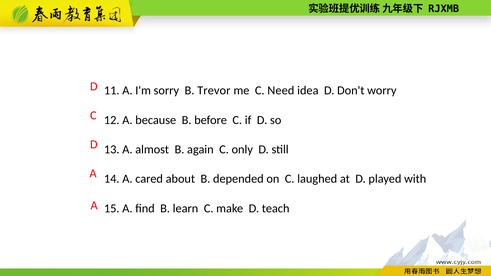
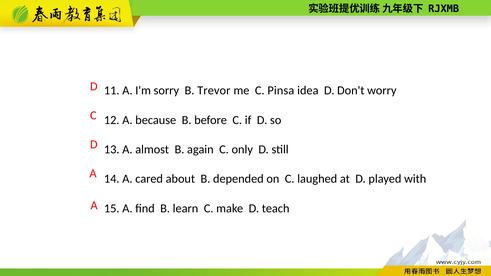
Need: Need -> Pinsa (281, 91)
